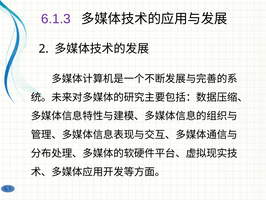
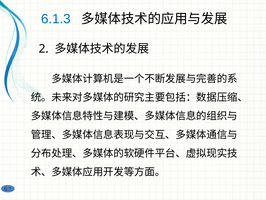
6.1.3 colour: purple -> blue (56, 19)
